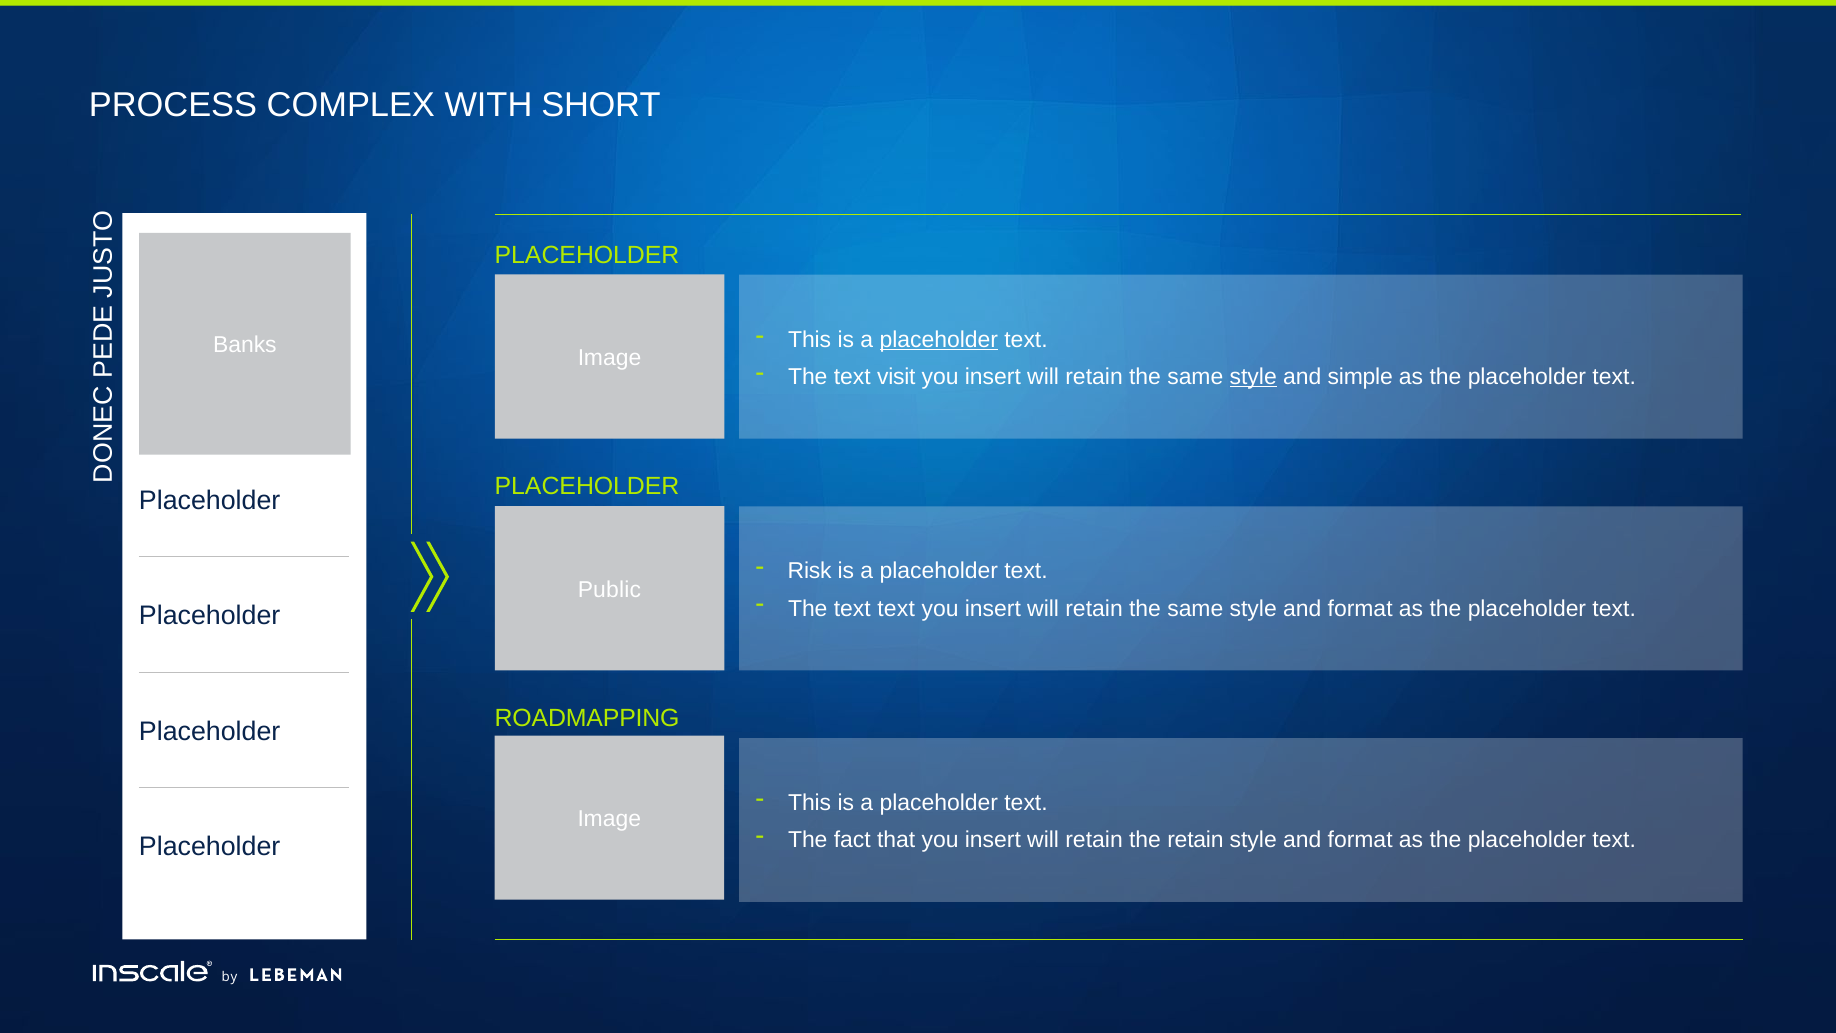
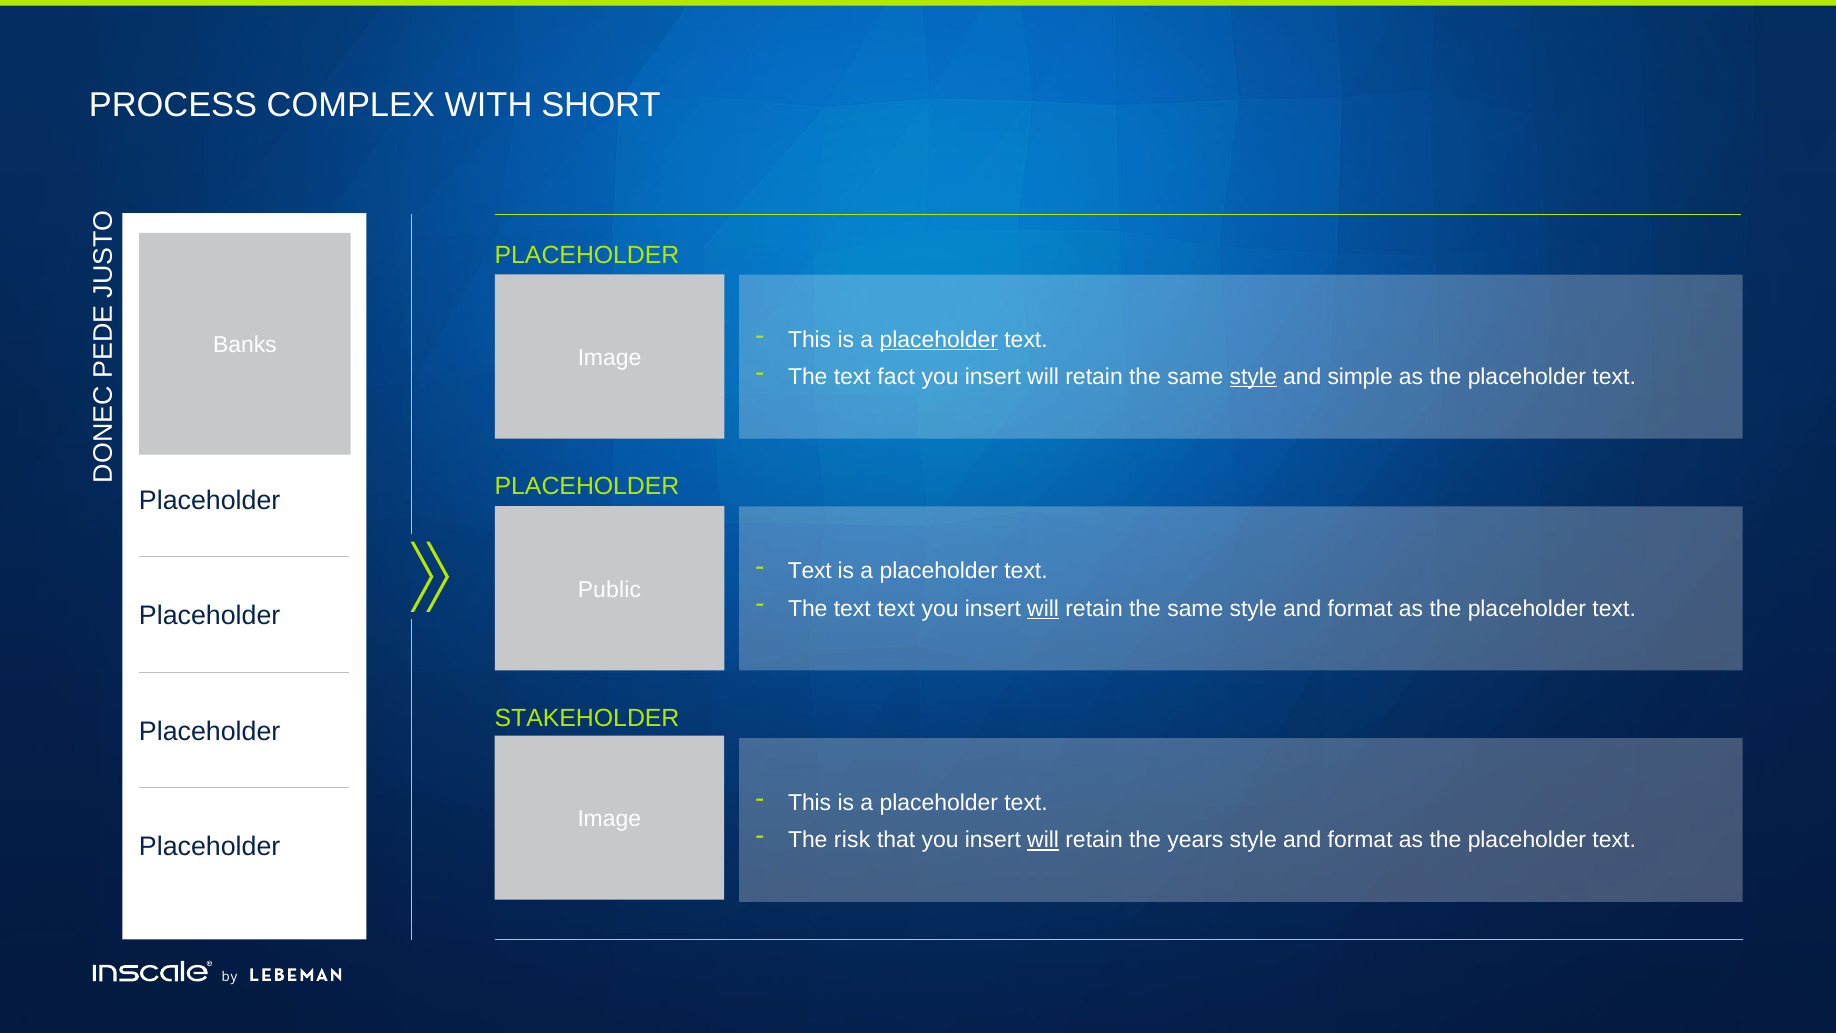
visit: visit -> fact (896, 377)
Risk: Risk -> Text (810, 571)
will underline: none -> present (1043, 609)
ROADMAPPING: ROADMAPPING -> STAKEHOLDER (587, 718)
fact: fact -> risk (852, 840)
will underline: none -> present (1043, 840)
the retain: retain -> years (1195, 840)
